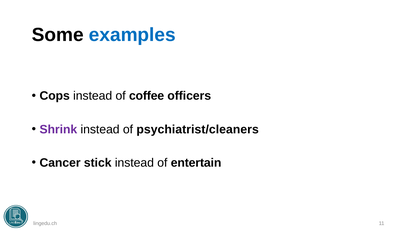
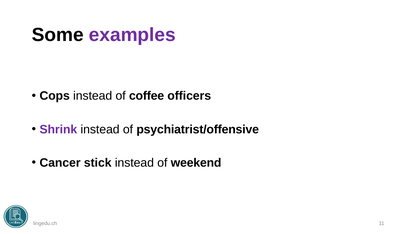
examples colour: blue -> purple (132, 35)
psychiatrist/cleaners: psychiatrist/cleaners -> psychiatrist/offensive (198, 129)
entertain: entertain -> weekend (196, 163)
